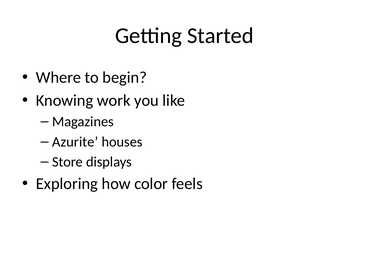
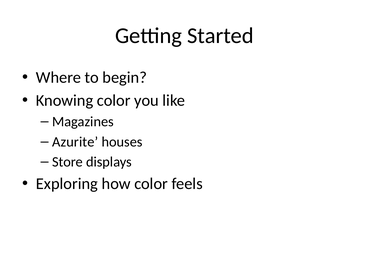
Knowing work: work -> color (114, 100)
